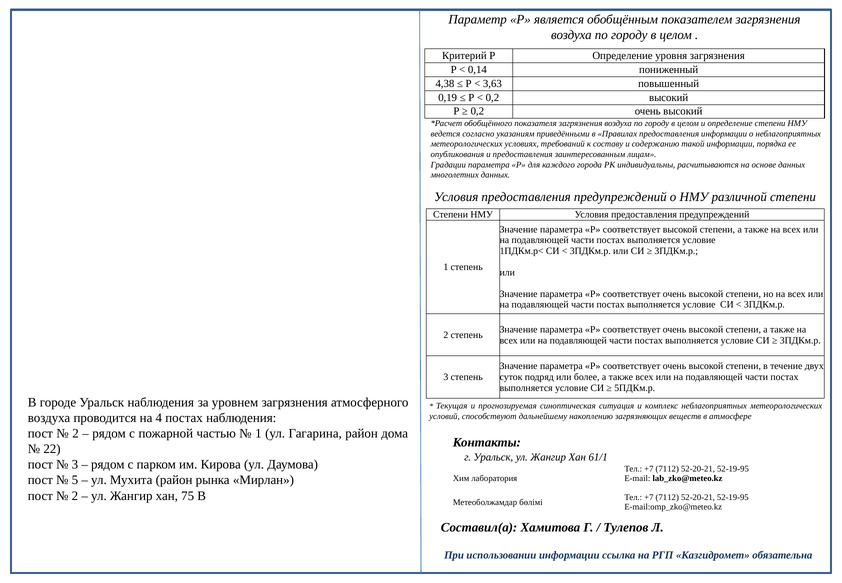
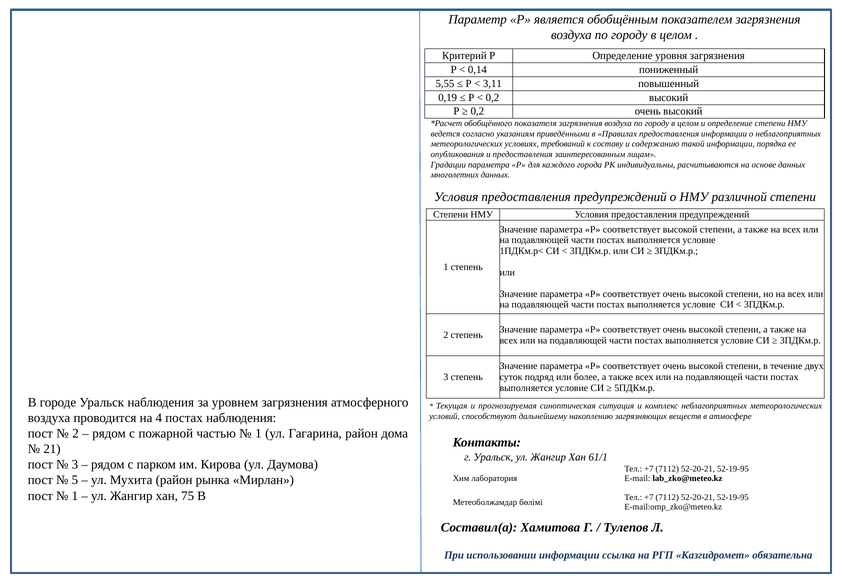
4,38: 4,38 -> 5,55 (445, 84)
3,63: 3,63 -> 3,11 (492, 84)
22: 22 -> 21 (52, 449)
2: 2 -> 1 (75, 496)
